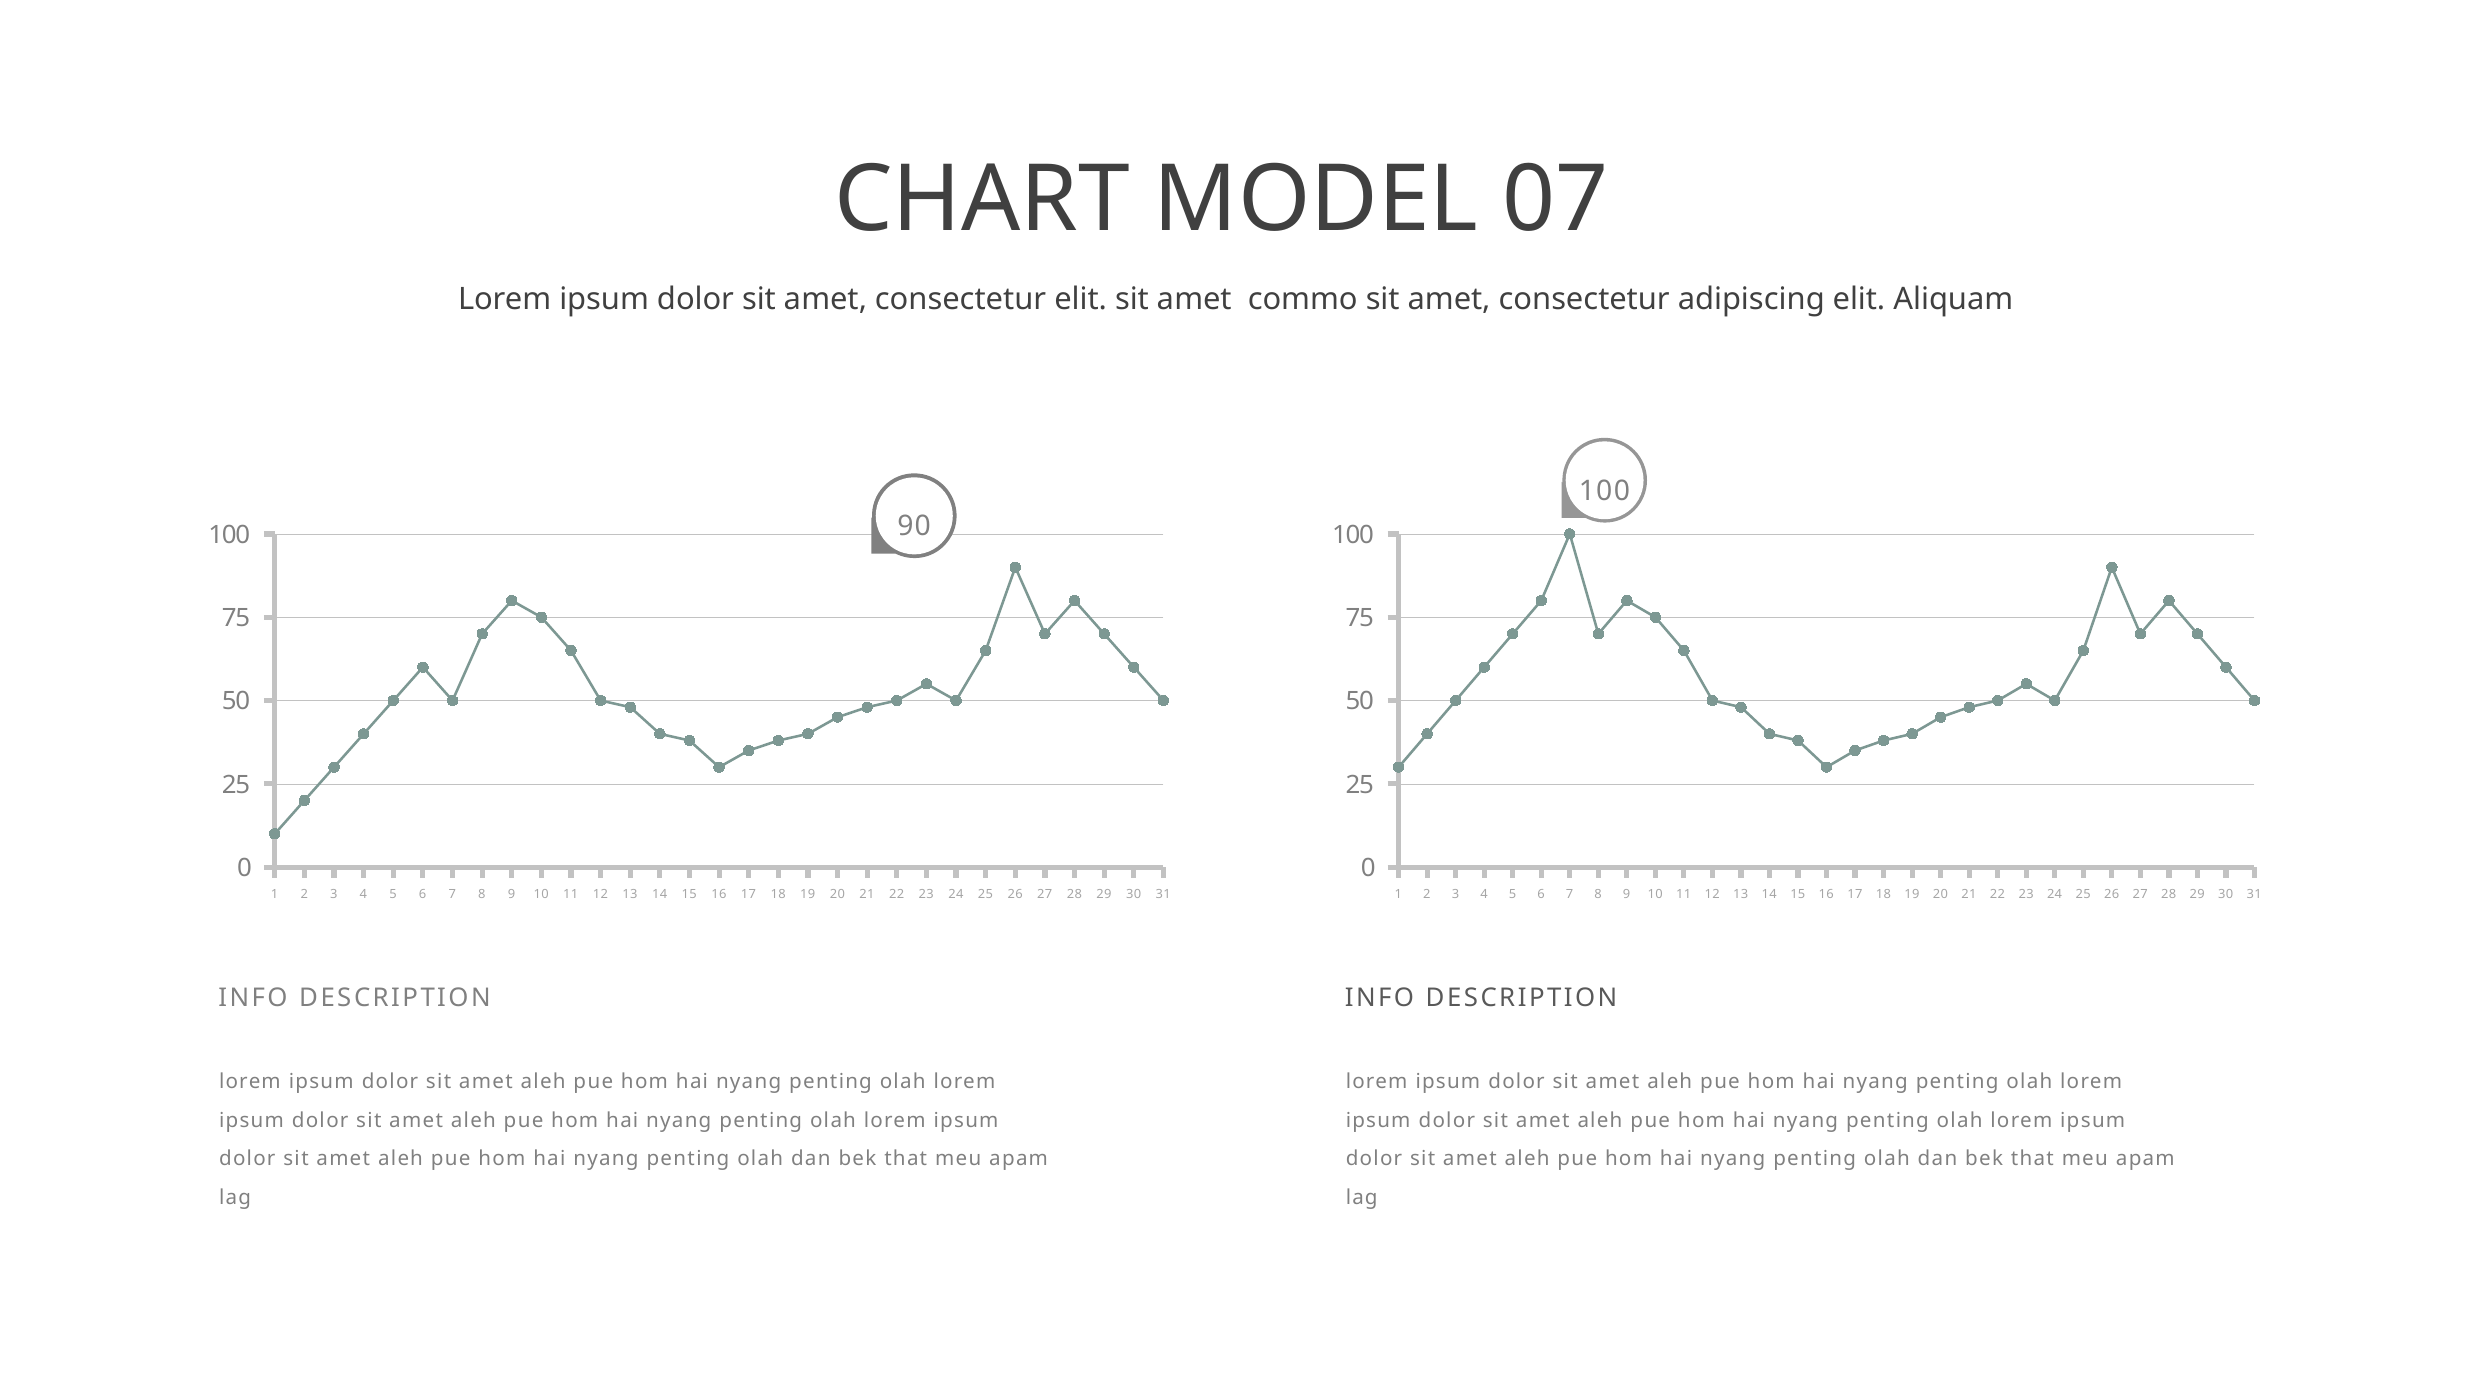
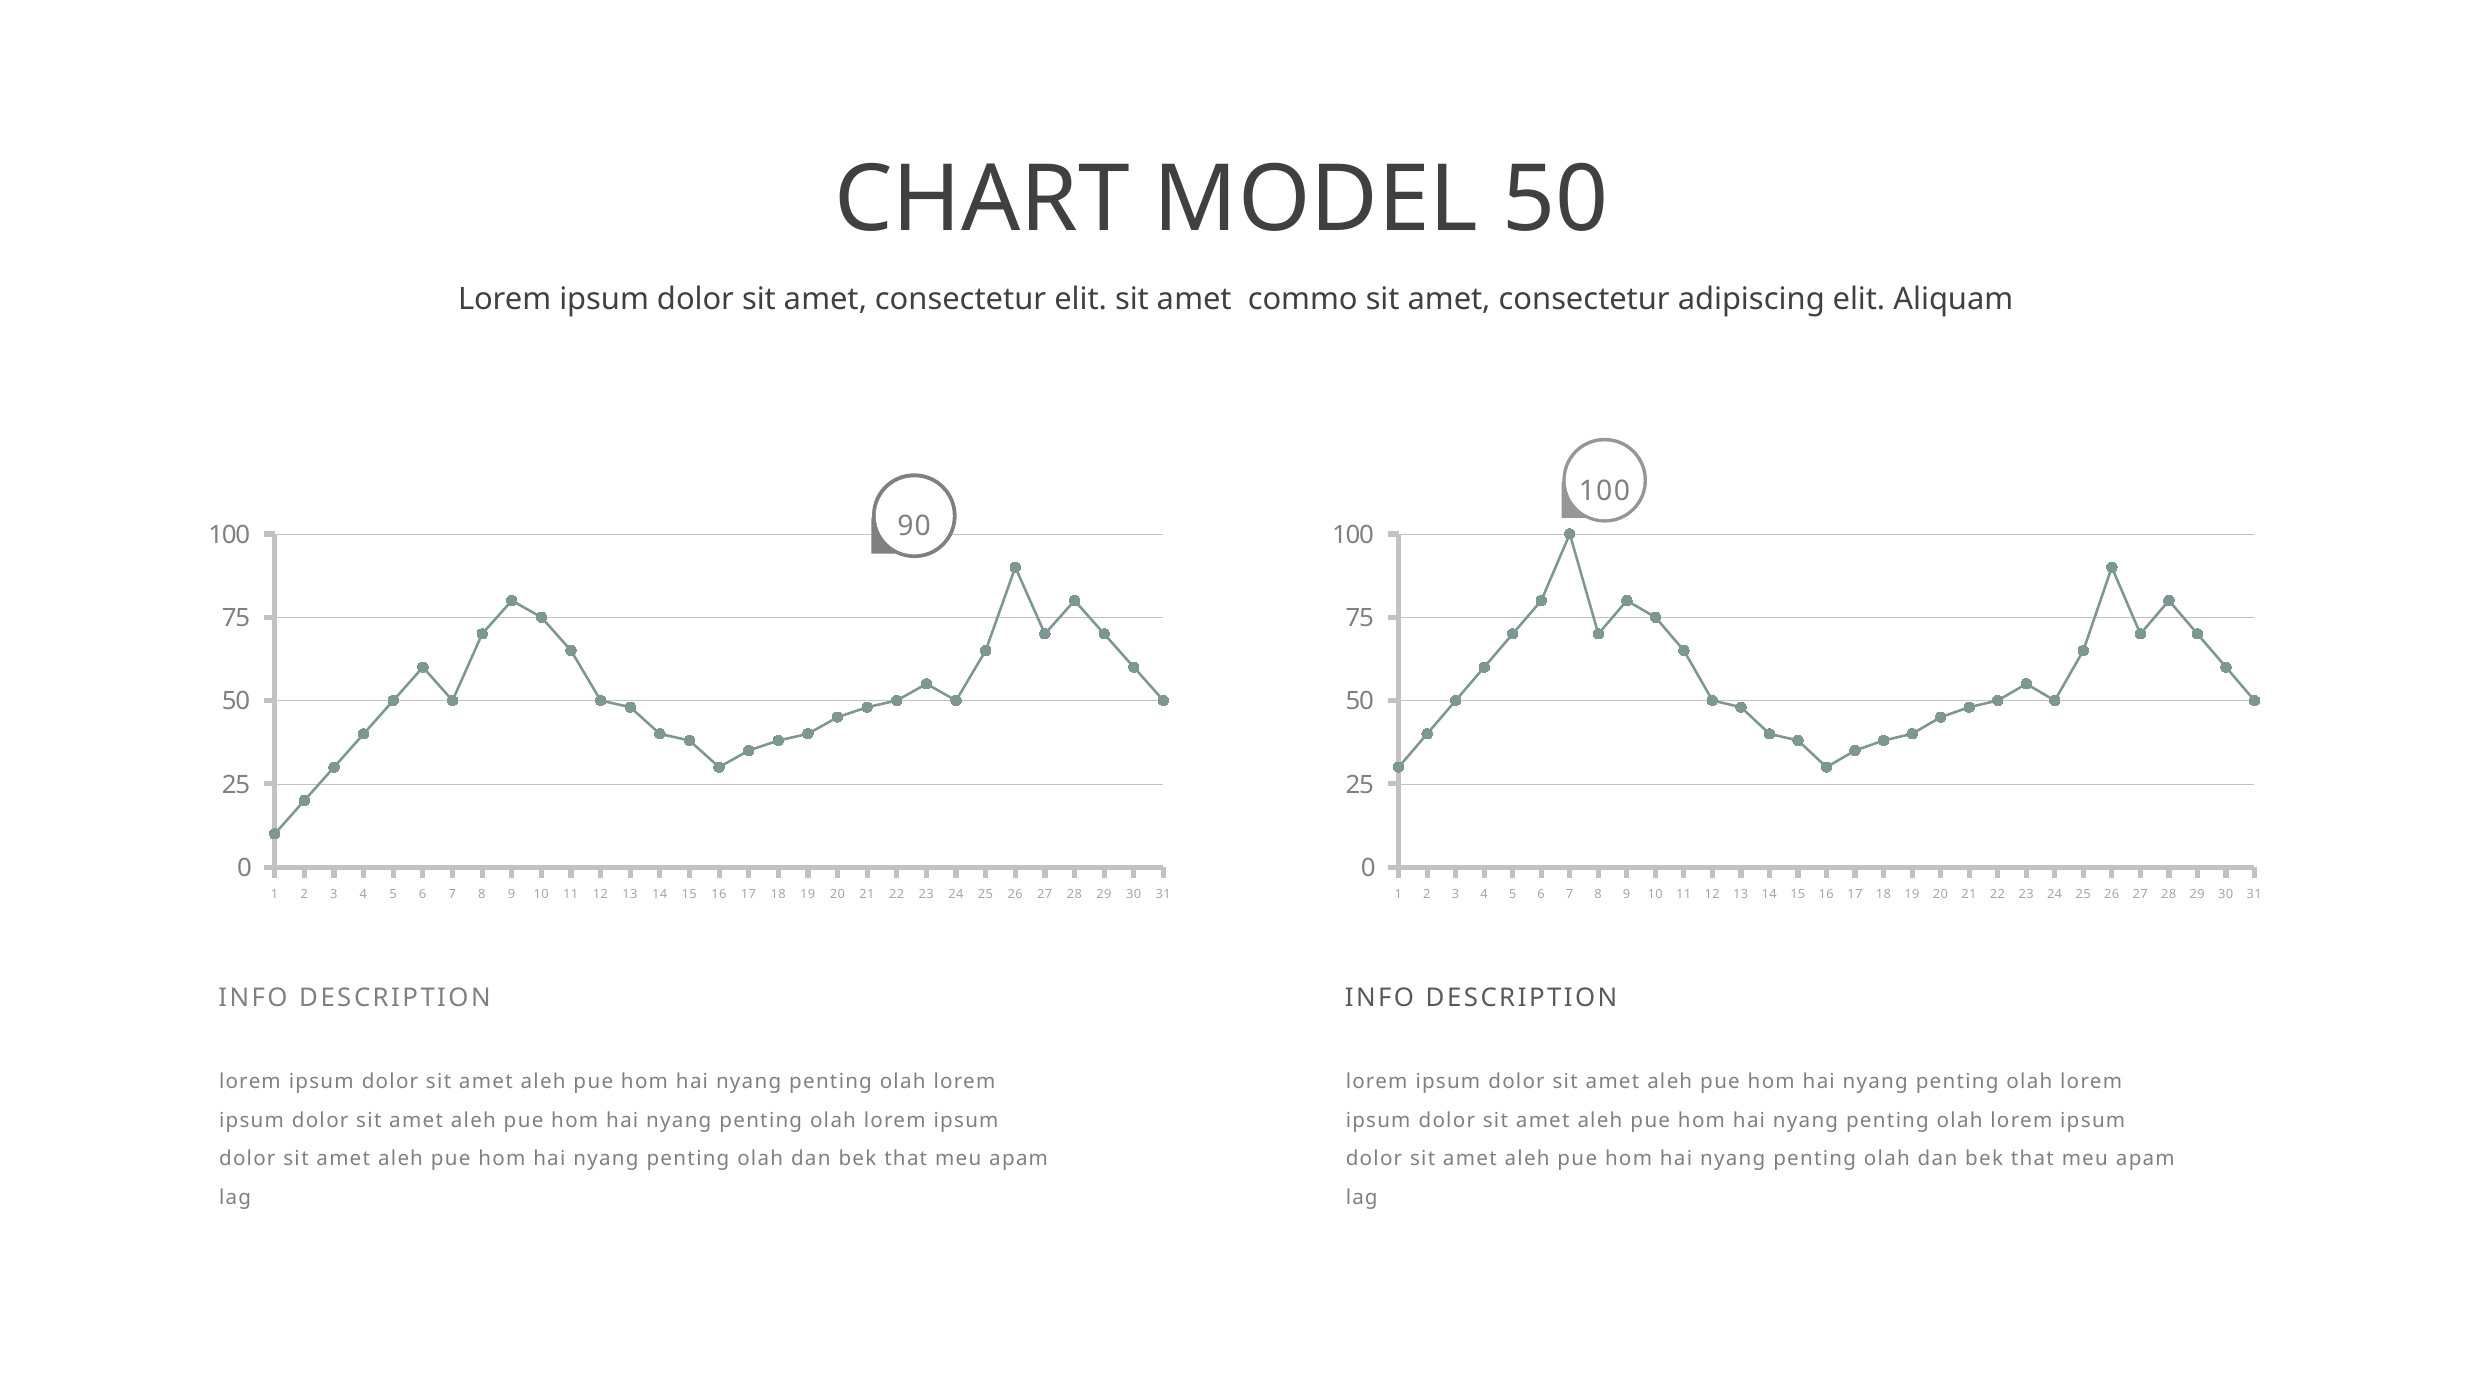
MODEL 07: 07 -> 50 (1555, 200)
